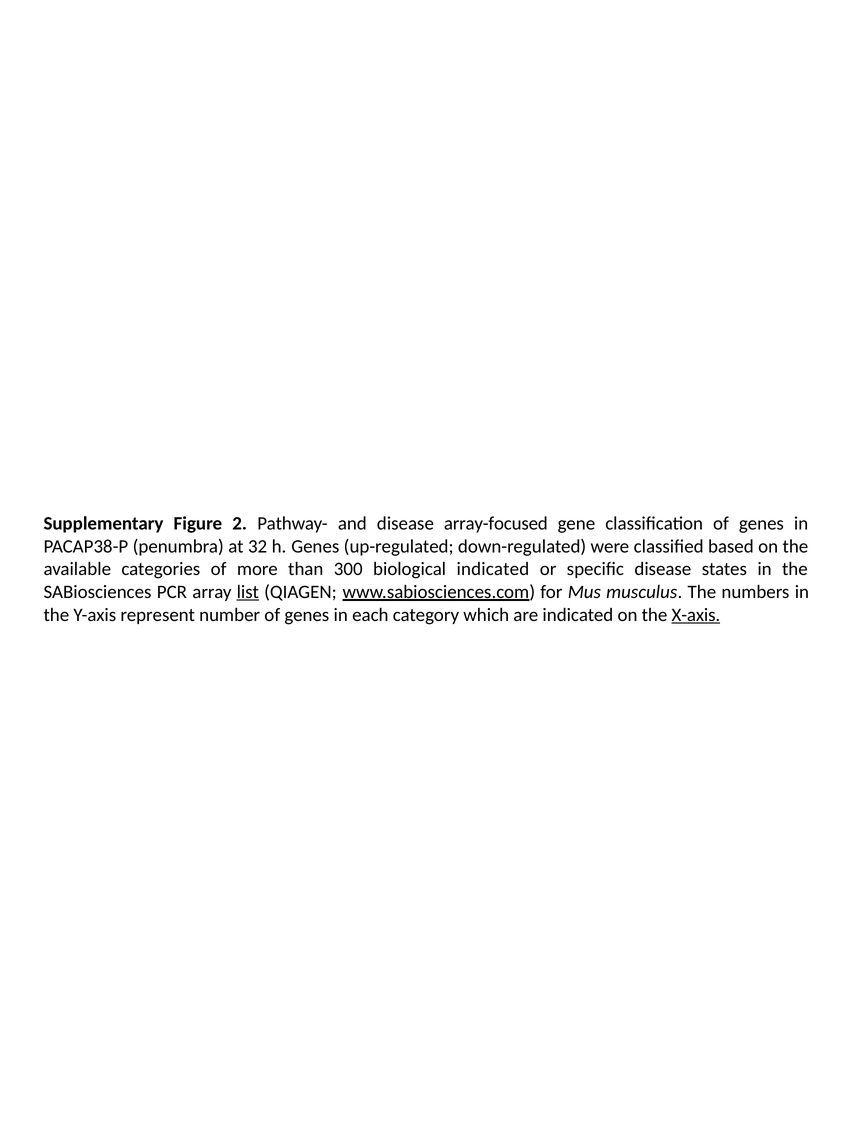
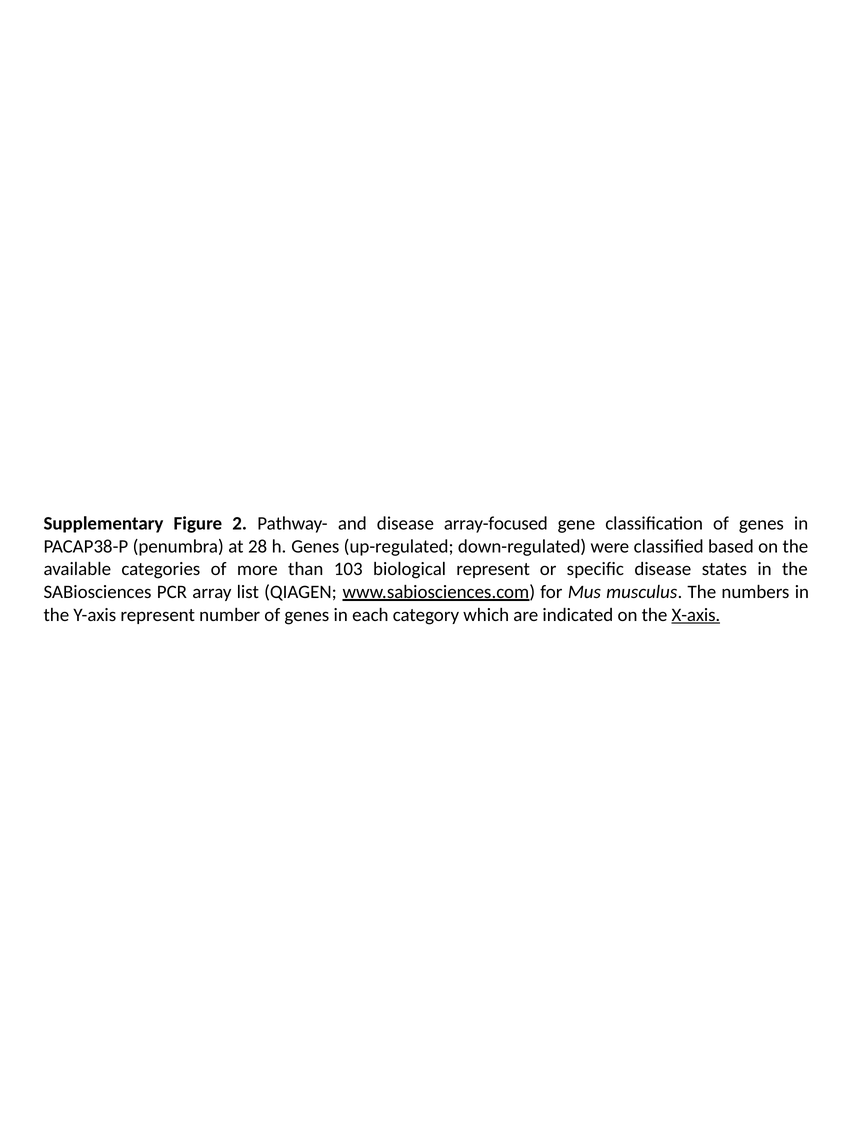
32: 32 -> 28 (258, 546)
300: 300 -> 103 (348, 569)
biological indicated: indicated -> represent (493, 569)
list underline: present -> none (248, 592)
